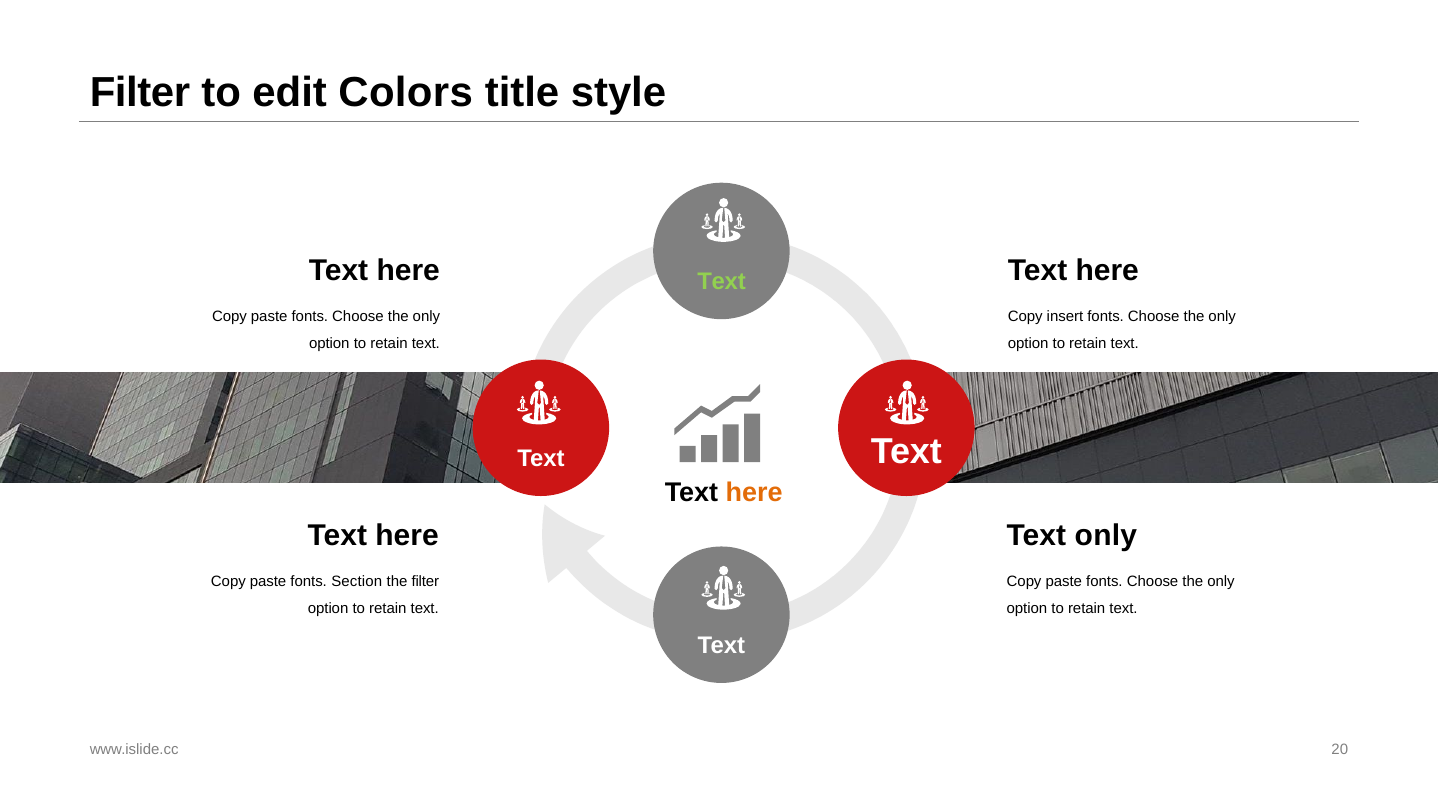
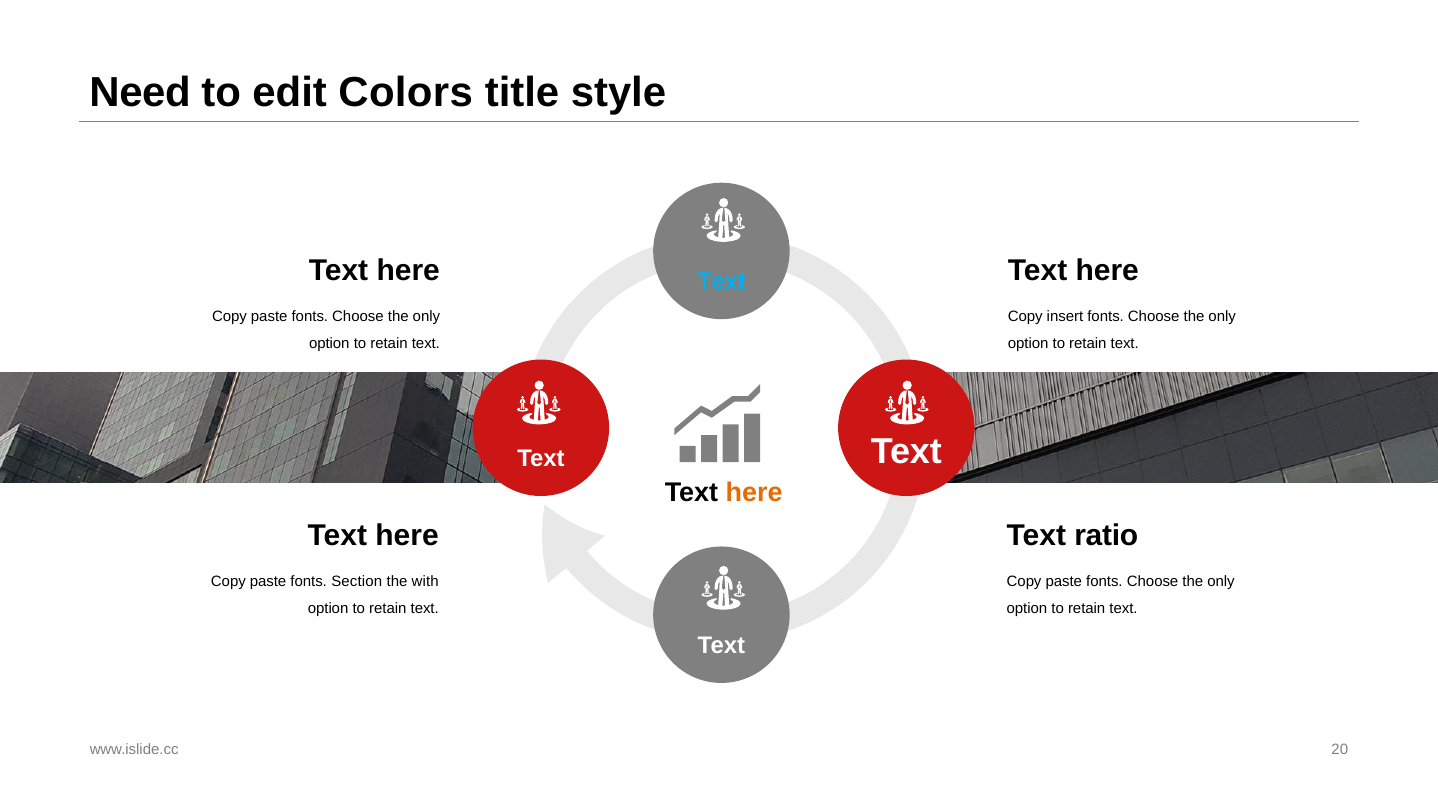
Filter: Filter -> Need (140, 93)
Text colour: light green -> light blue (722, 282)
Text only: only -> ratio (1106, 535)
the filter: filter -> with (425, 581)
